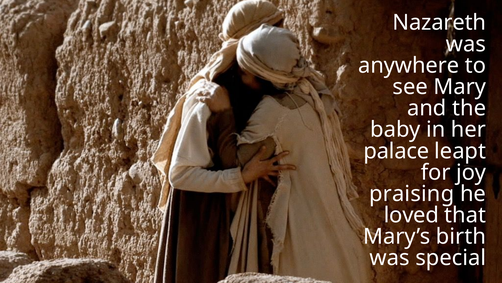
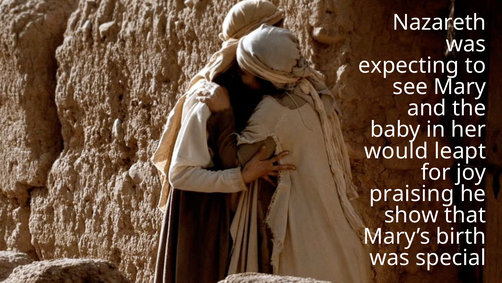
anywhere: anywhere -> expecting (409, 65)
palace: palace -> would (396, 151)
loved: loved -> show (411, 215)
